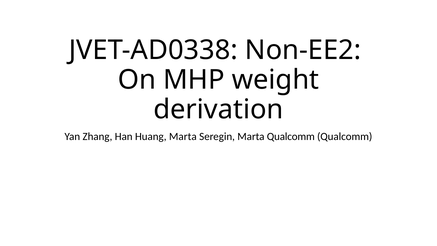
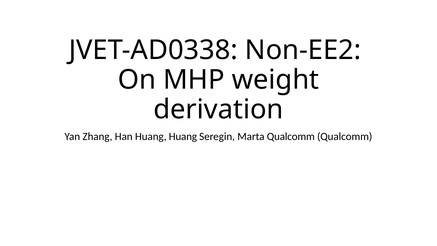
Huang Marta: Marta -> Huang (183, 137)
